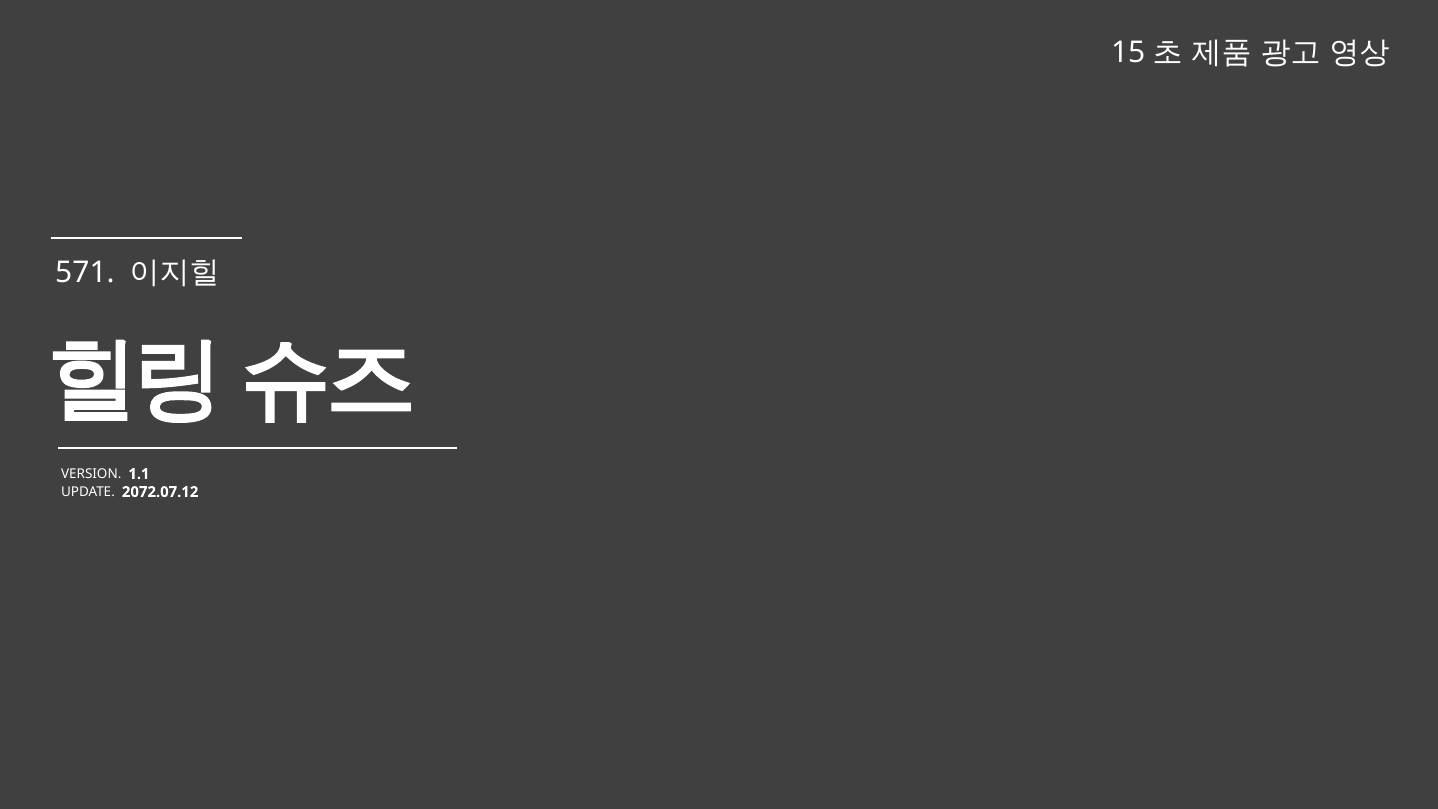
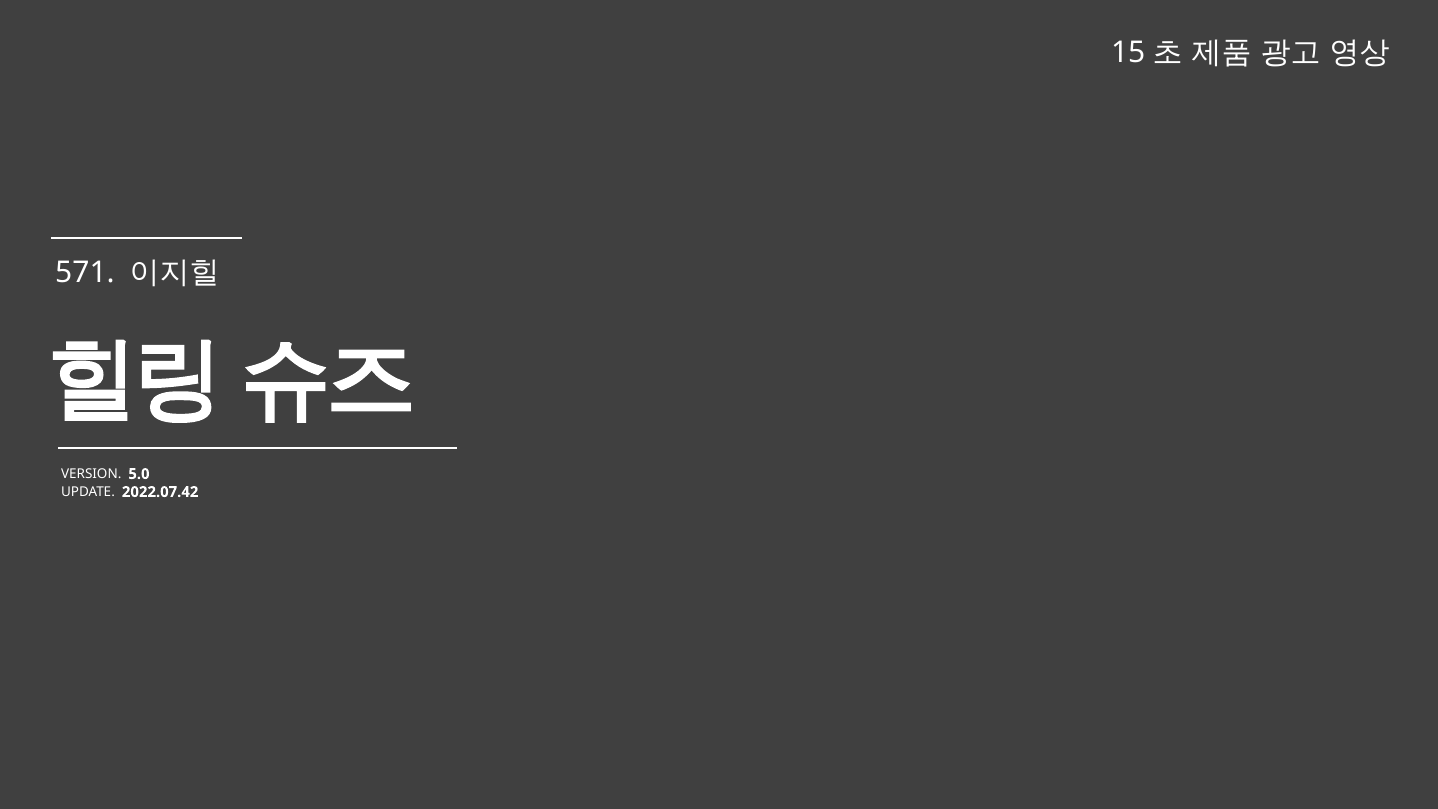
1.1: 1.1 -> 5.0 (139, 474)
2072.07.12: 2072.07.12 -> 2022.07.42 (160, 492)
